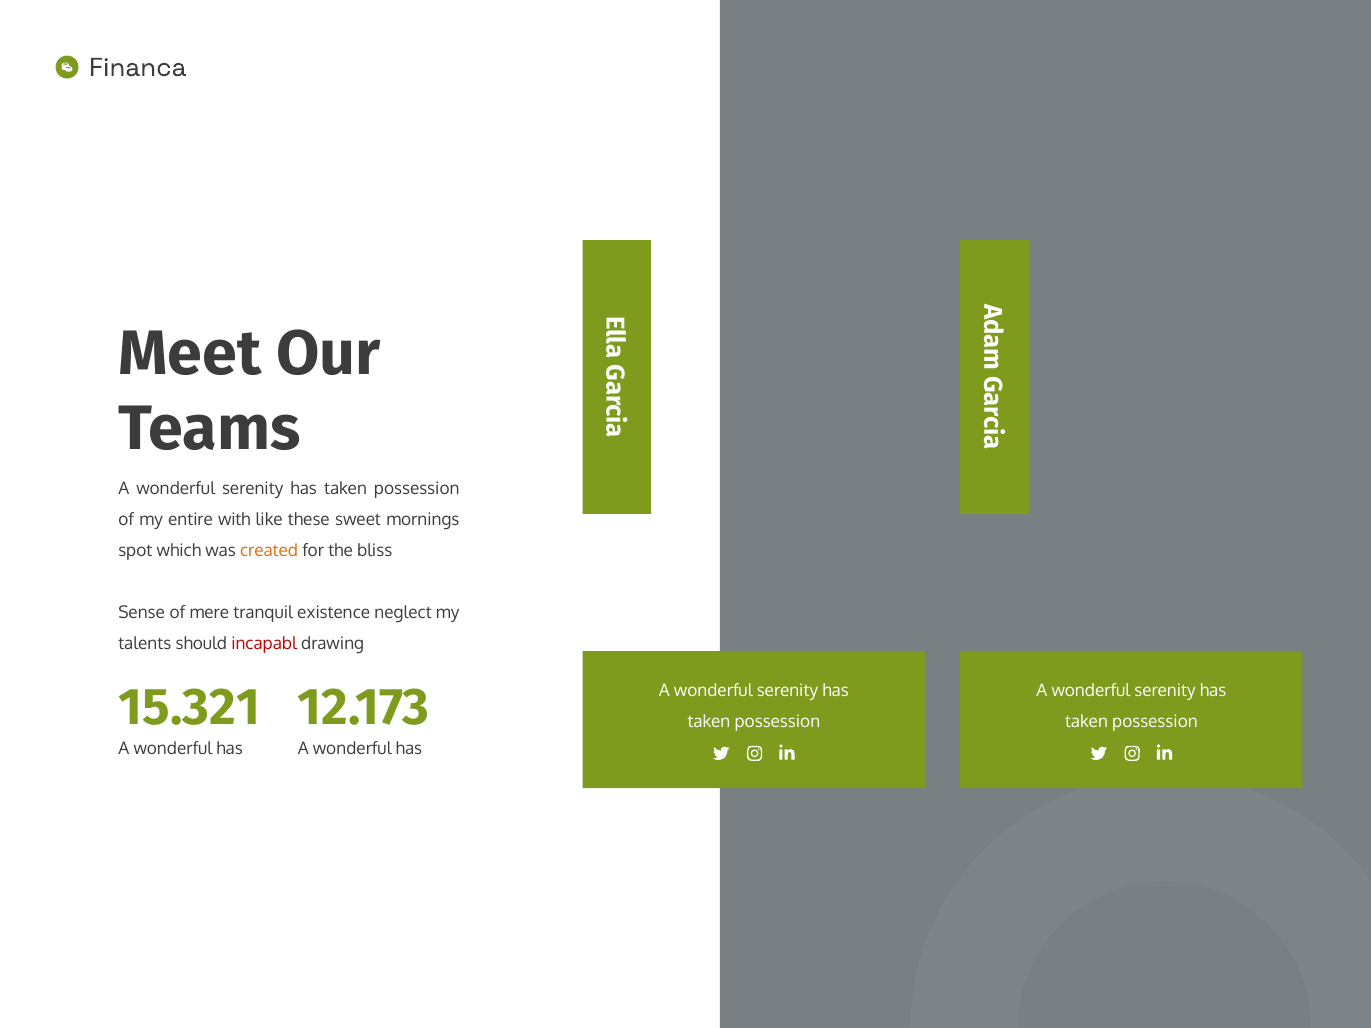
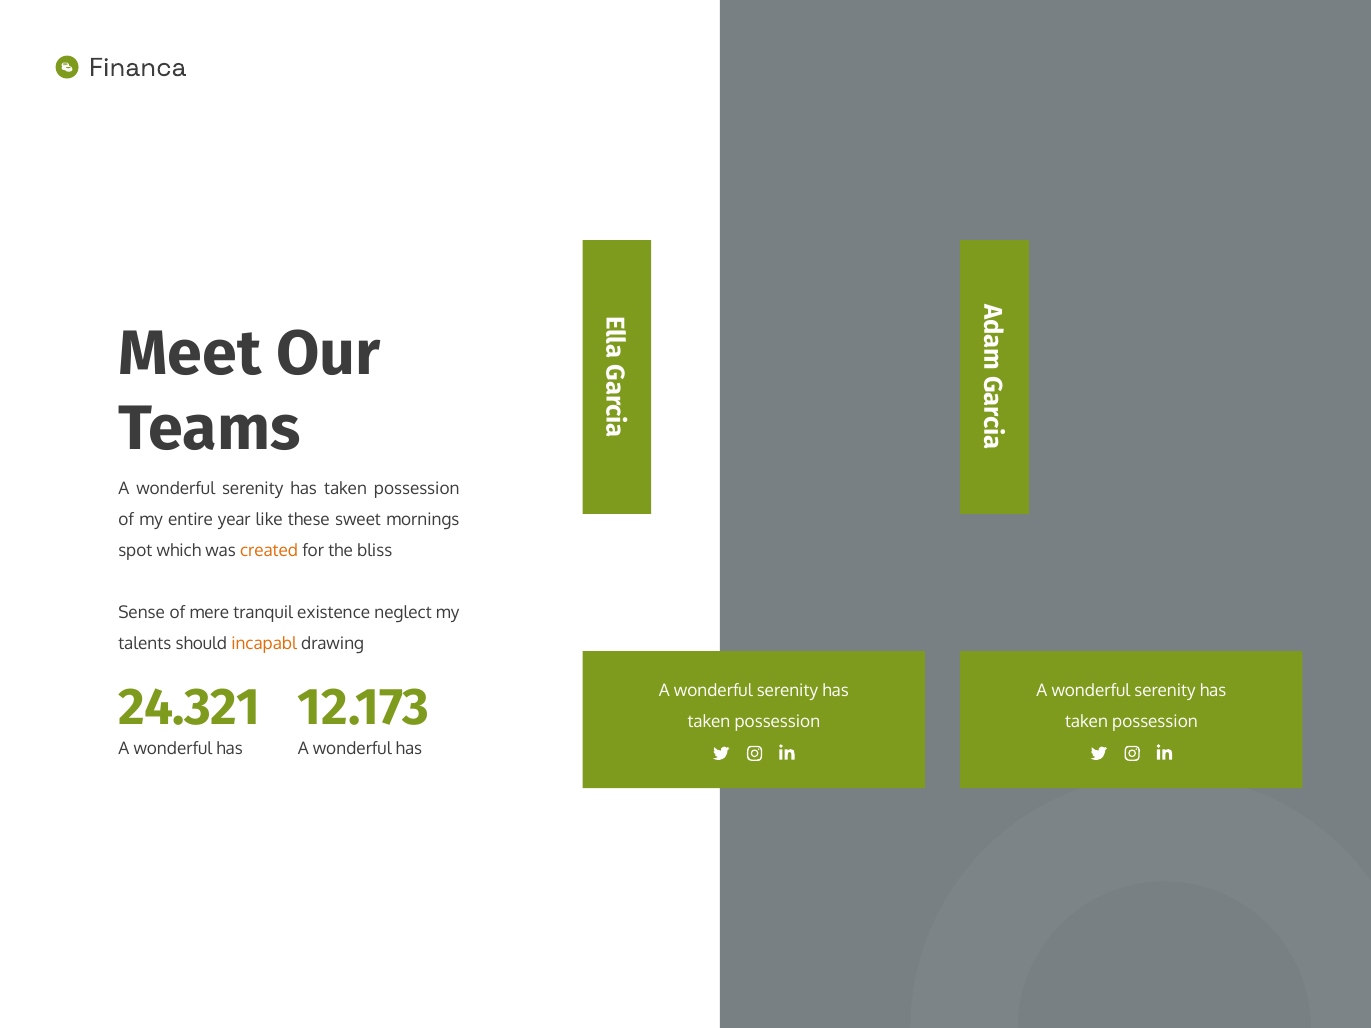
with: with -> year (234, 520)
incapabl colour: red -> orange (264, 644)
15.321: 15.321 -> 24.321 (189, 707)
